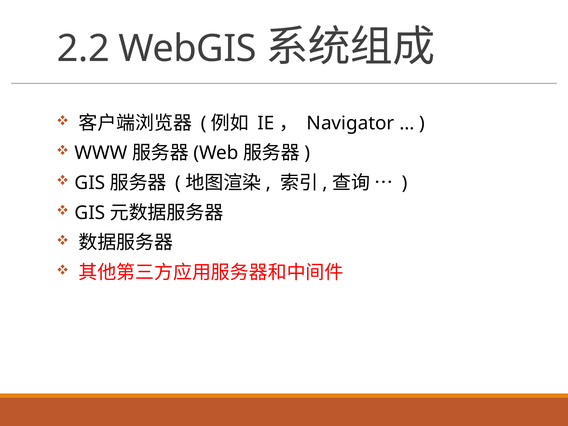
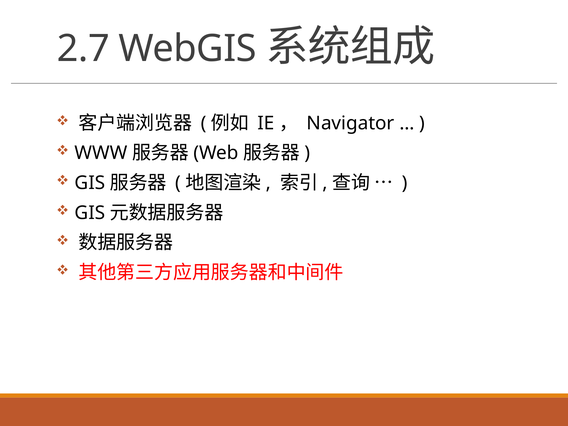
2.2: 2.2 -> 2.7 (83, 49)
